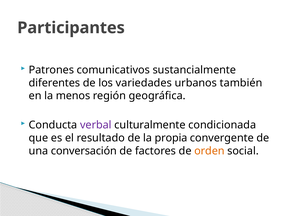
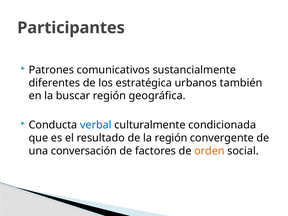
variedades: variedades -> estratégica (144, 83)
menos: menos -> buscar (73, 96)
verbal colour: purple -> blue (96, 125)
la propia: propia -> región (171, 138)
